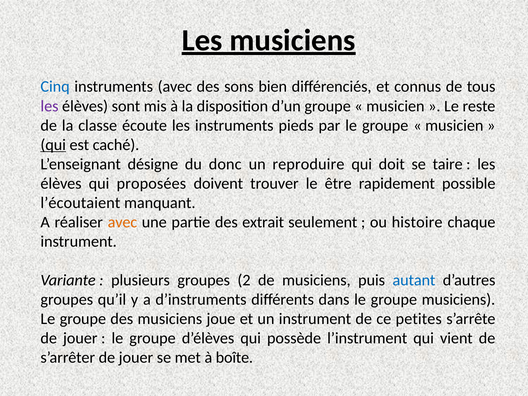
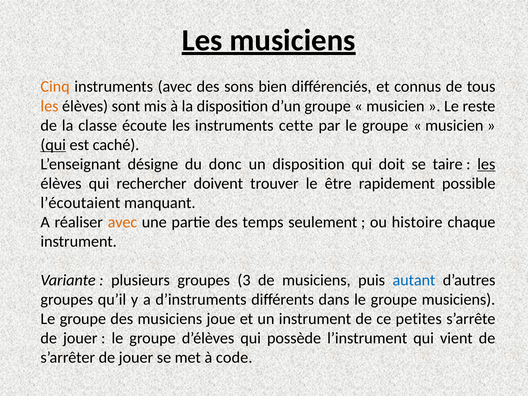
Cinq colour: blue -> orange (55, 87)
les colour: purple -> orange (49, 106)
pieds: pieds -> cette (296, 125)
un reproduire: reproduire -> disposition (308, 164)
les underline: none -> present (486, 164)
proposées: proposées -> rechercher (152, 183)
extrait: extrait -> temps (263, 222)
2: 2 -> 3 (244, 280)
boîte: boîte -> code (234, 358)
